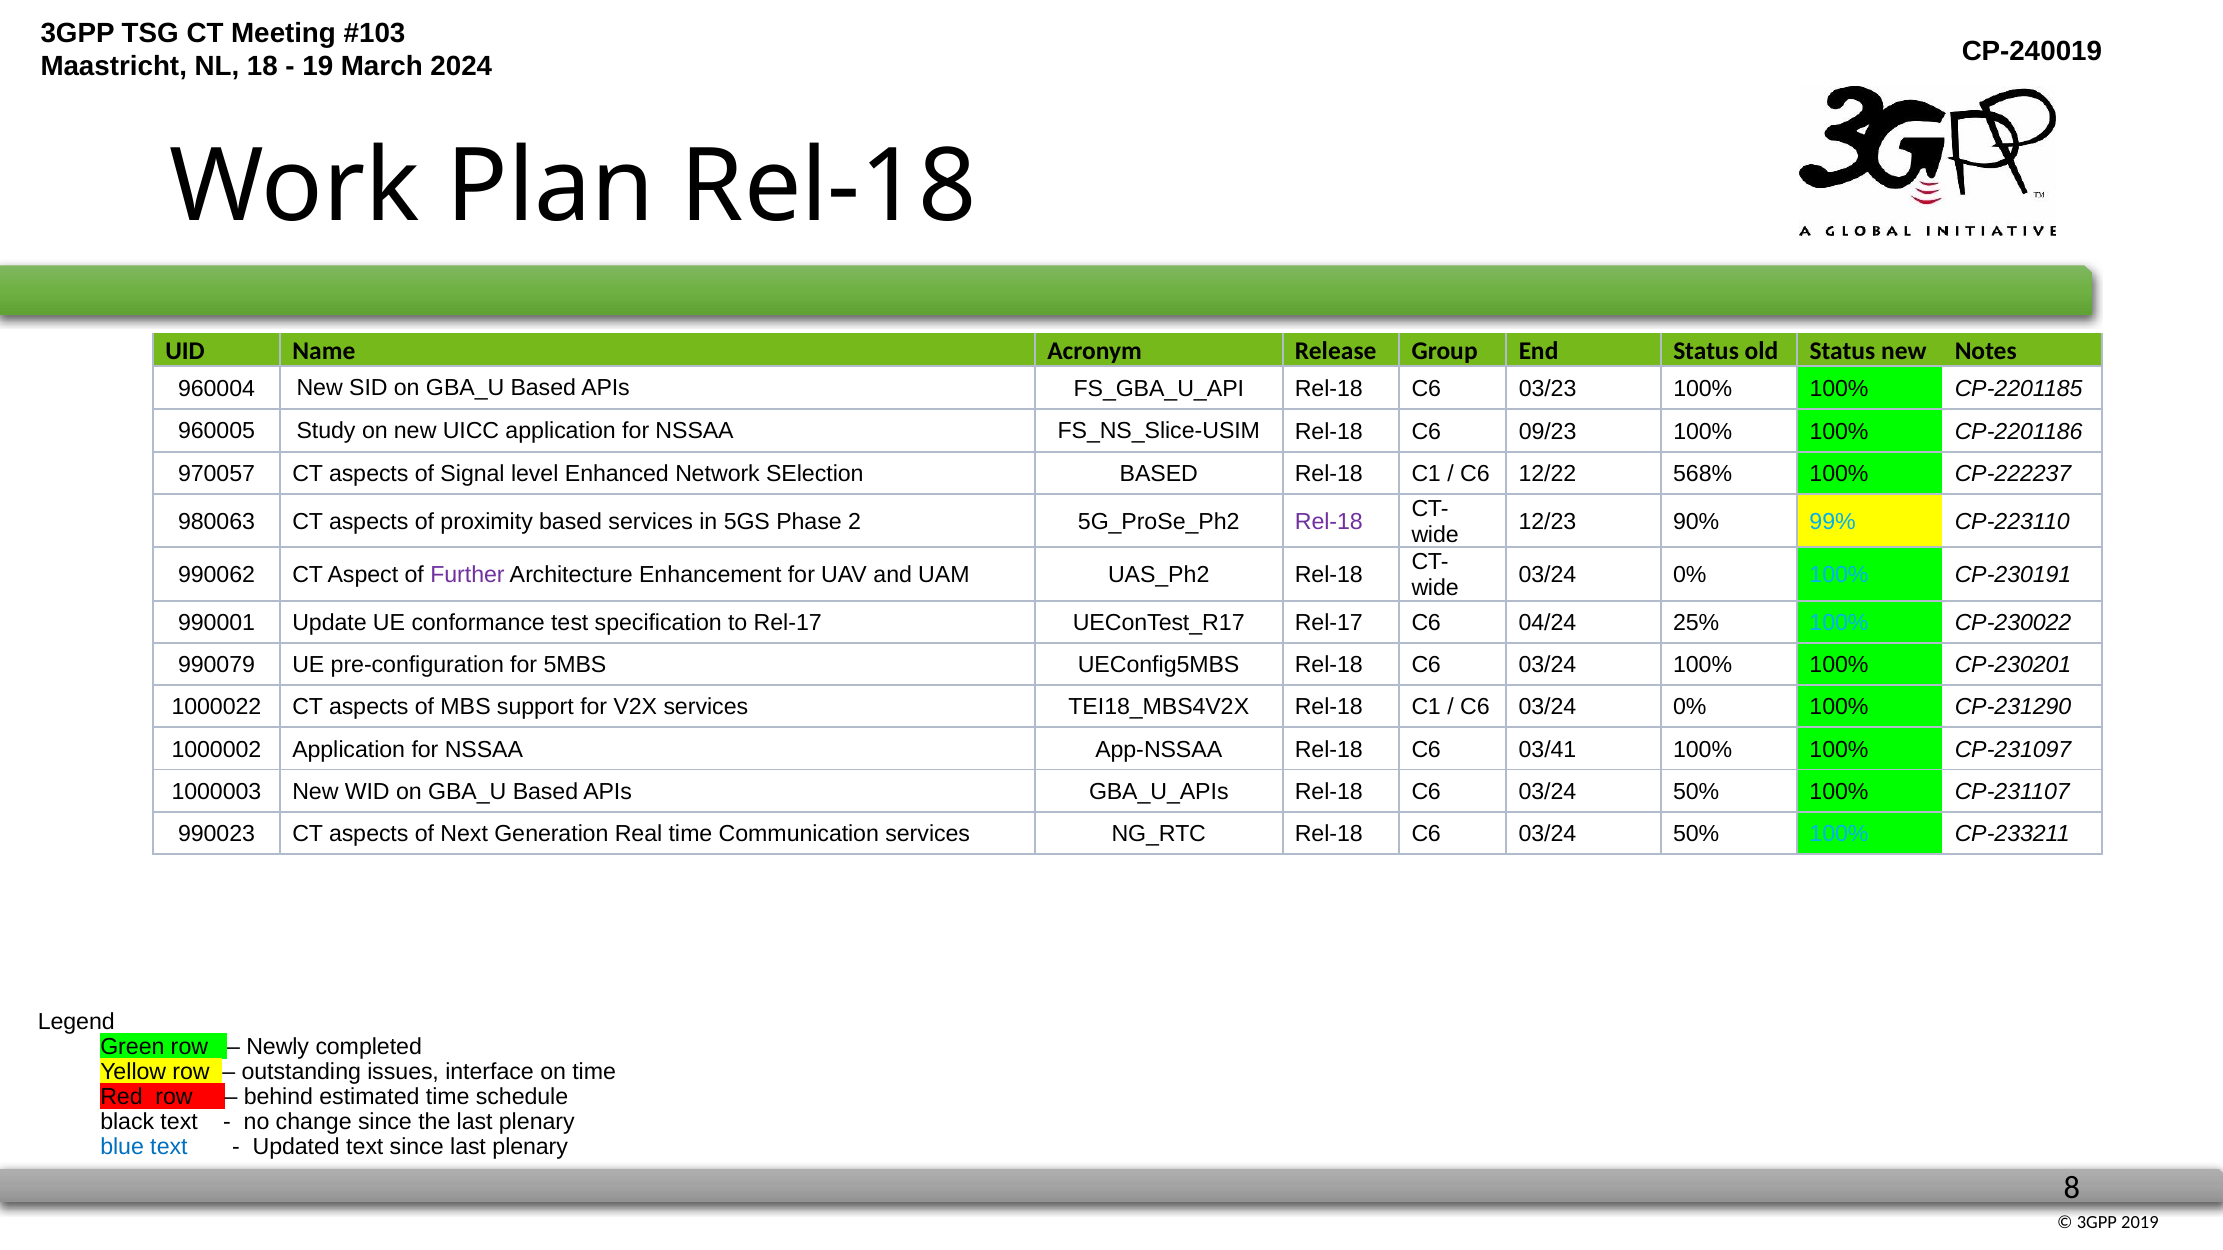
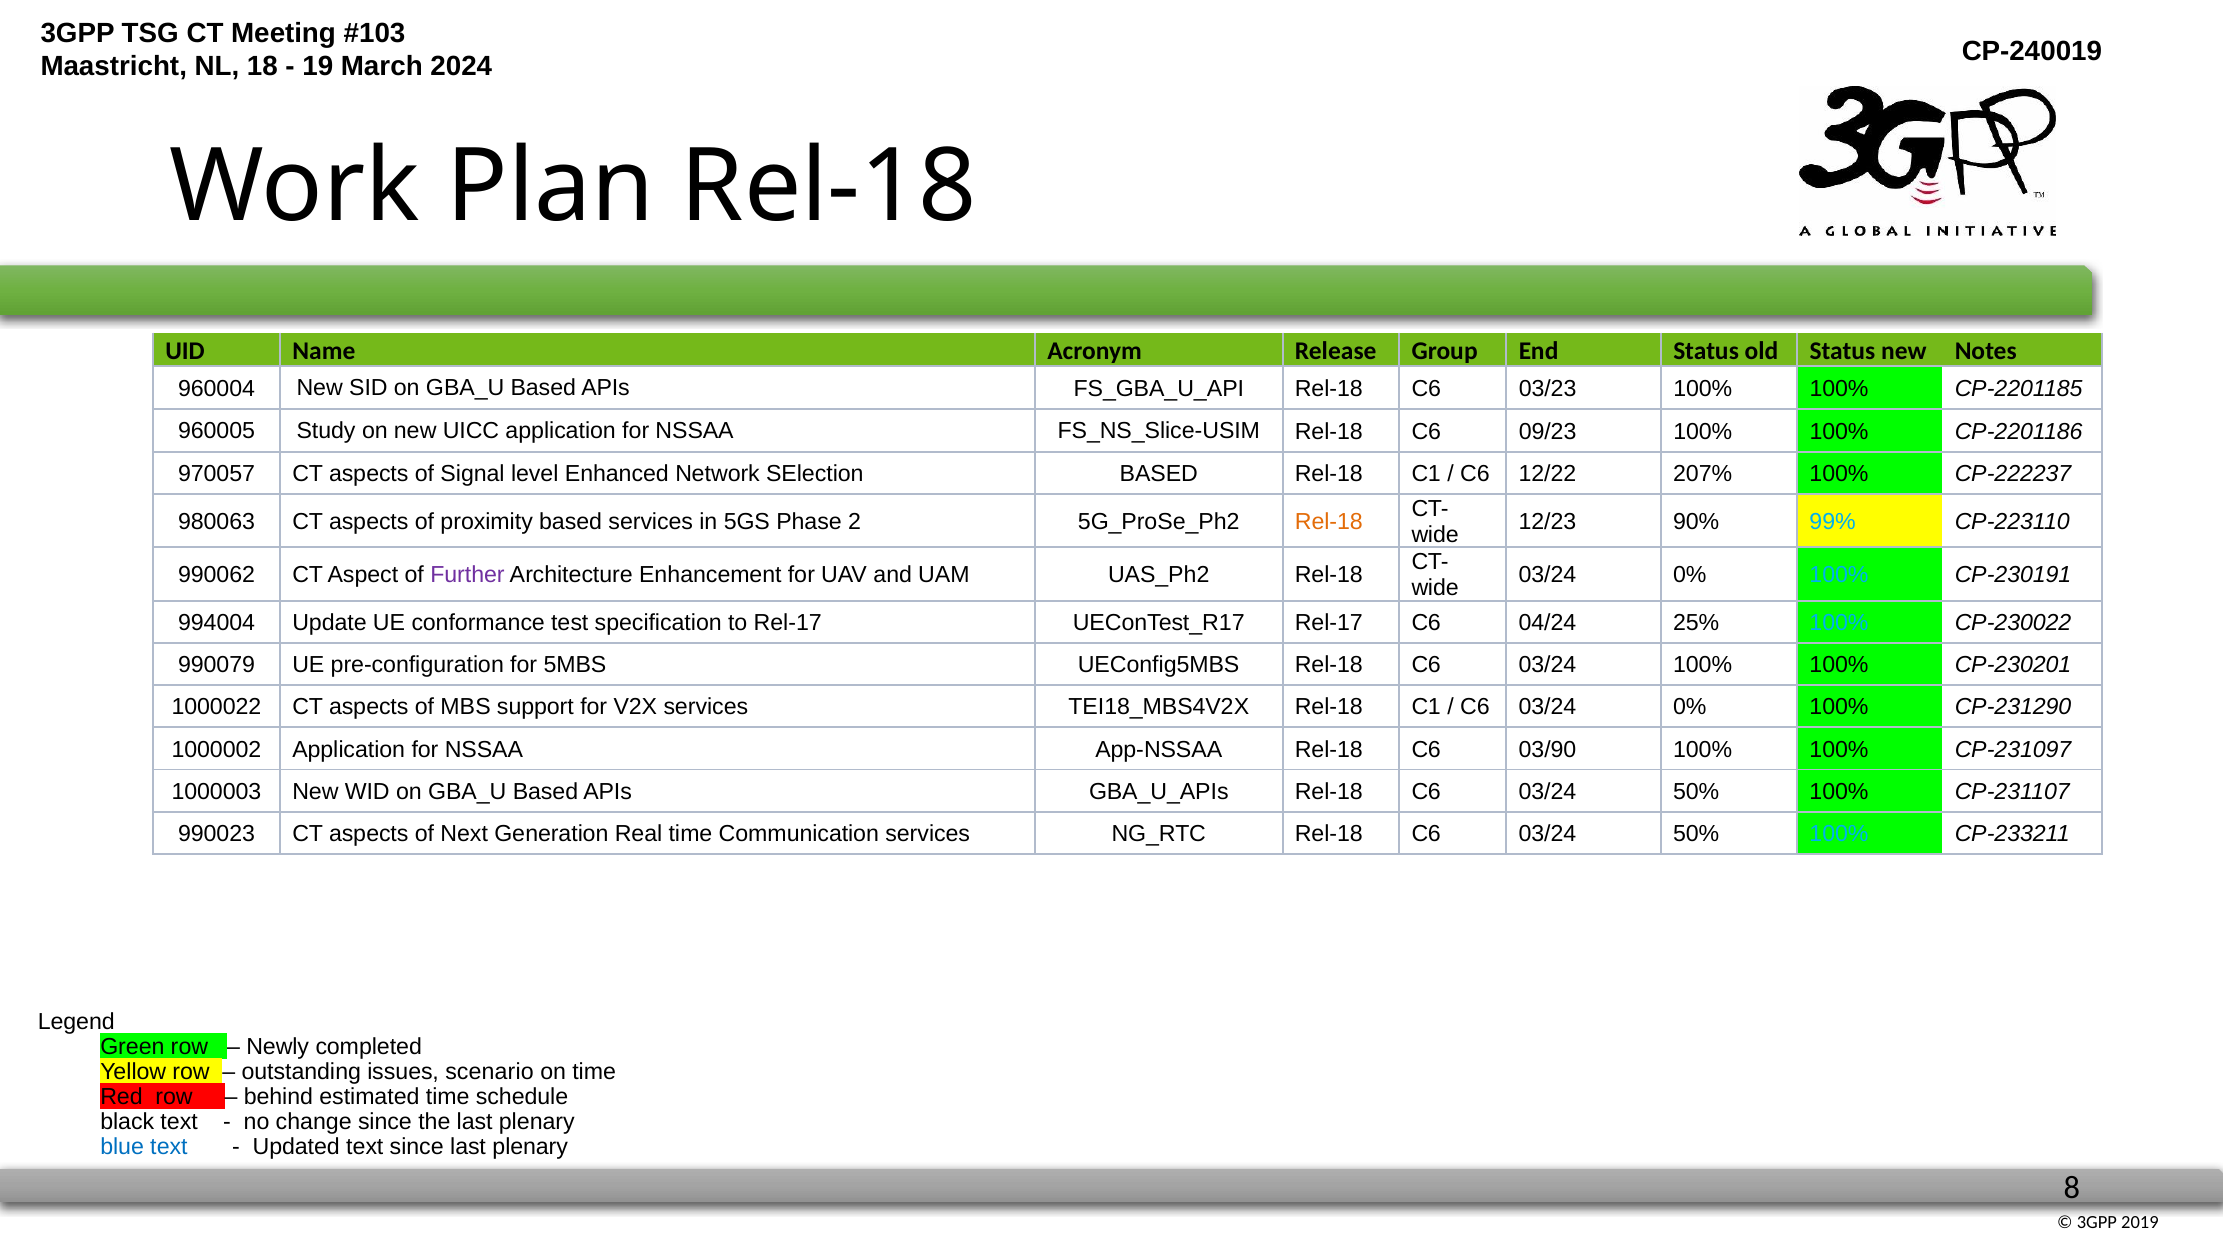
568%: 568% -> 207% (1703, 474)
Rel-18 colour: purple -> orange (1329, 522)
990001: 990001 -> 994004 (217, 623)
03/41: 03/41 -> 03/90 (1547, 750)
interface: interface -> scenario (489, 1072)
